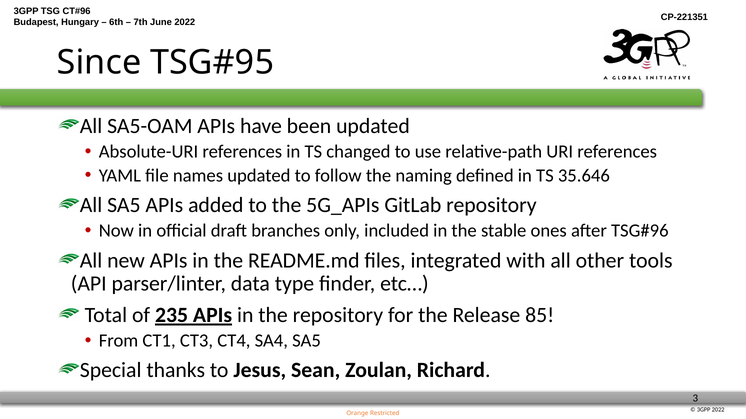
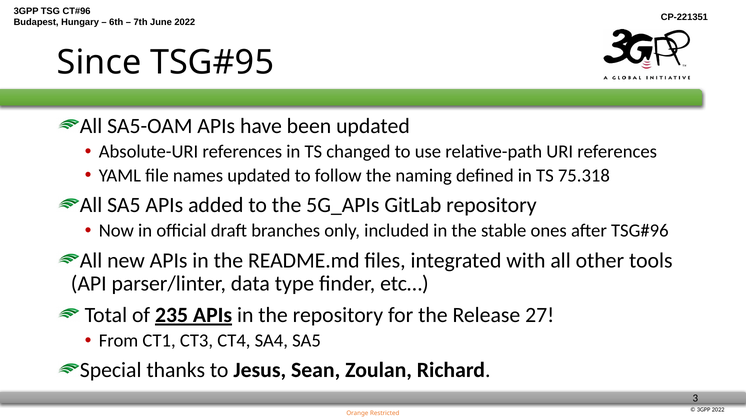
35.646: 35.646 -> 75.318 (584, 176)
85: 85 -> 27 (540, 315)
